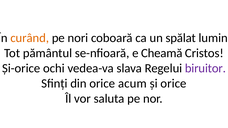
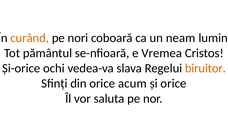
spălat: spălat -> neam (181, 38)
Cheamă: Cheamă -> Vremea (162, 53)
biruitor colour: purple -> orange (205, 68)
